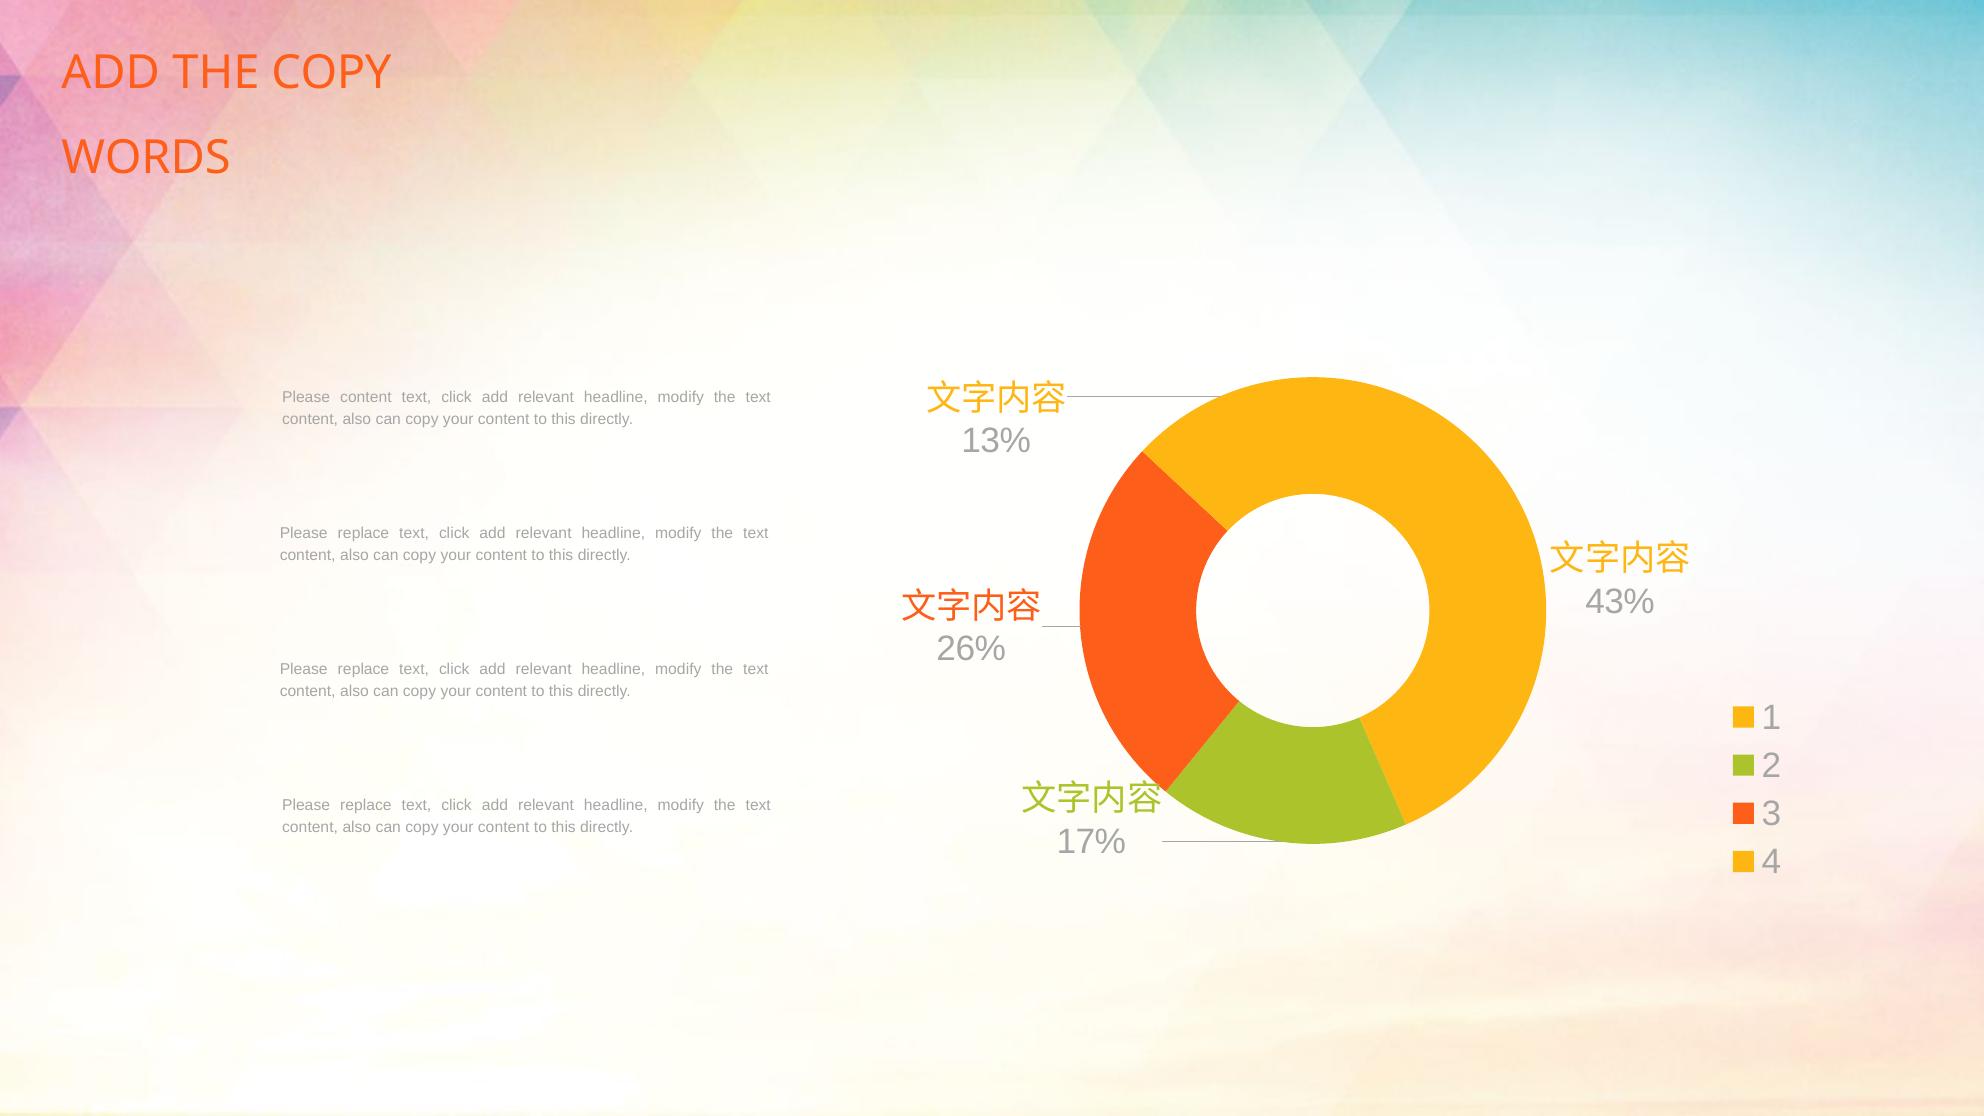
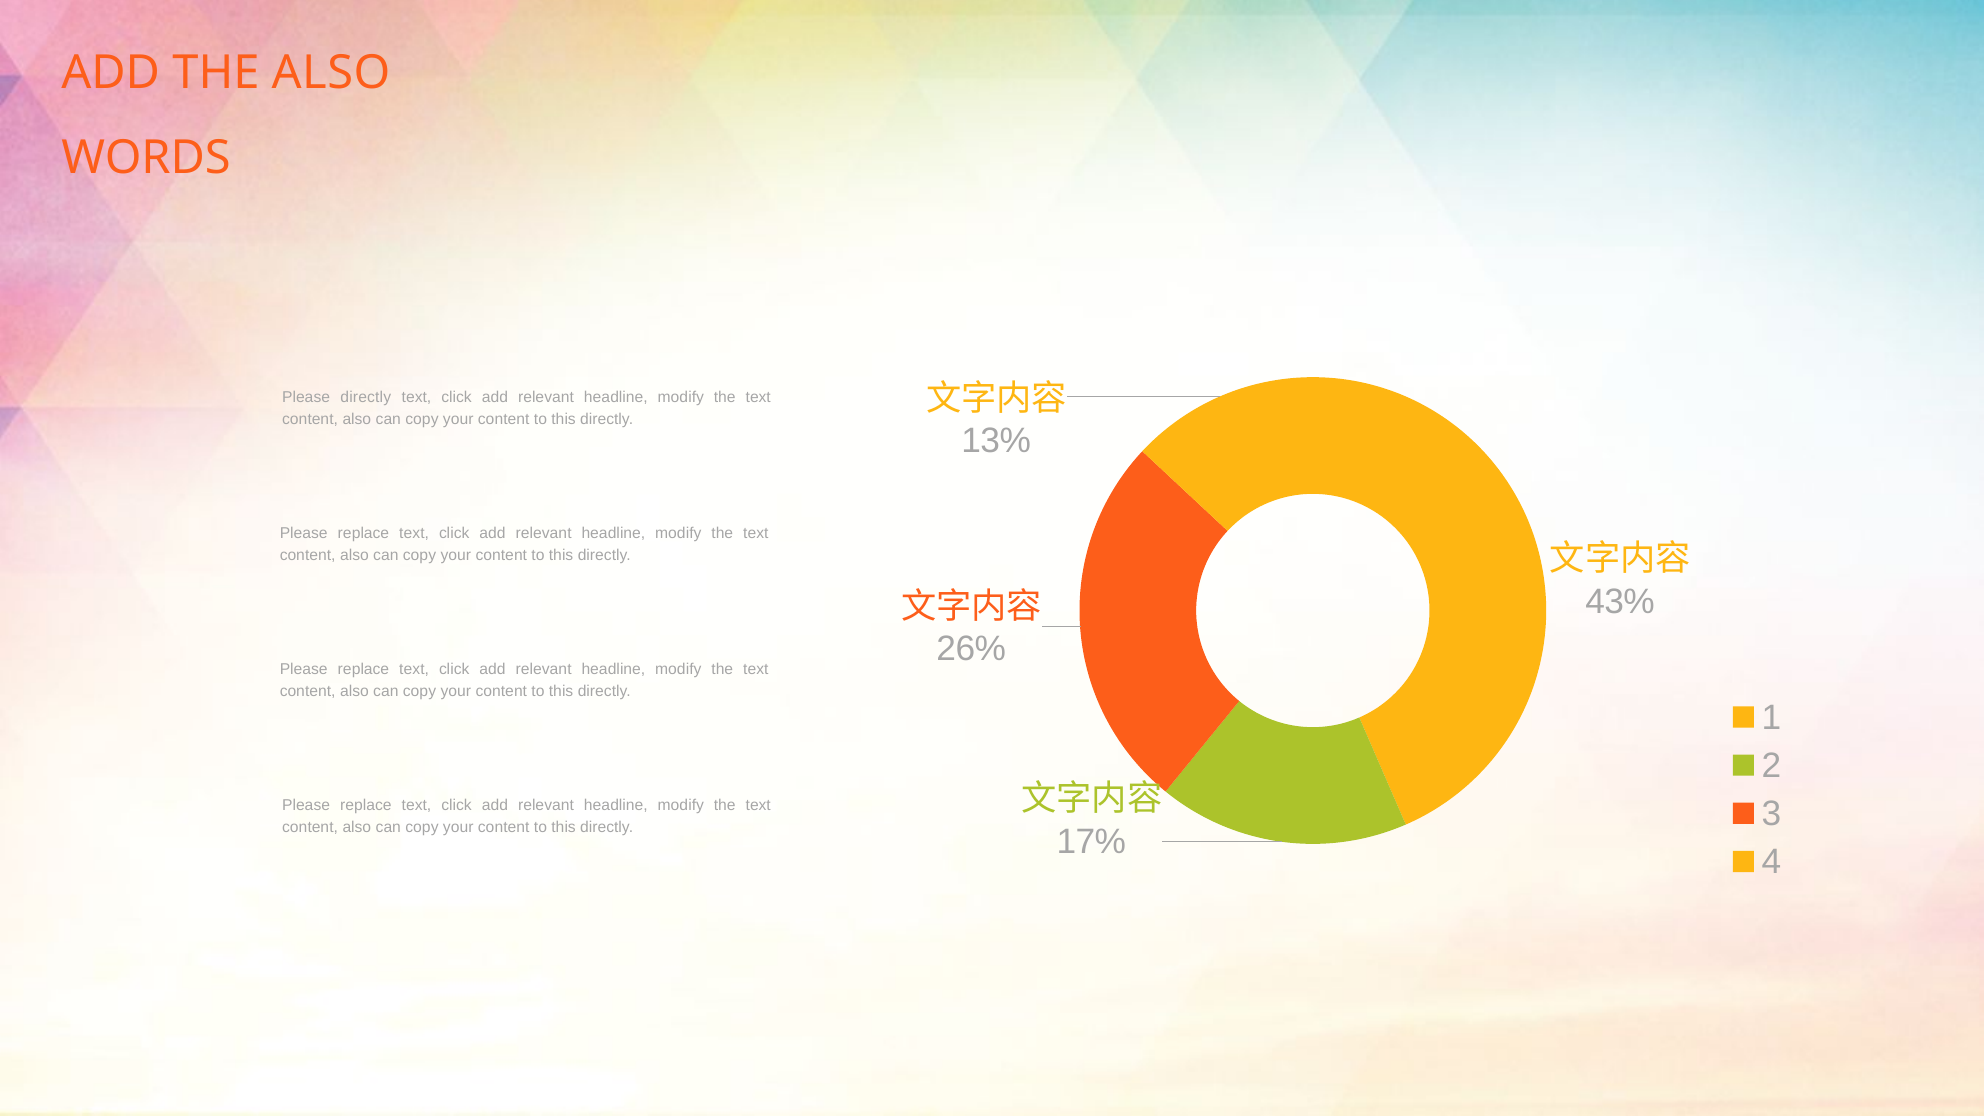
THE COPY: COPY -> ALSO (331, 73)
Please content: content -> directly (366, 397)
